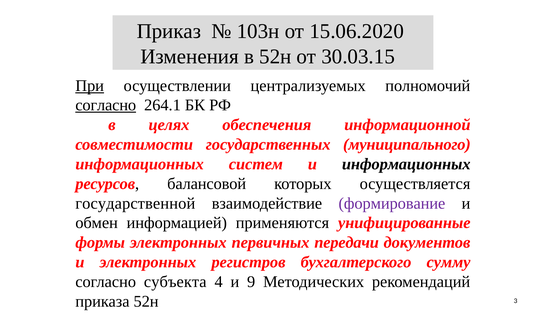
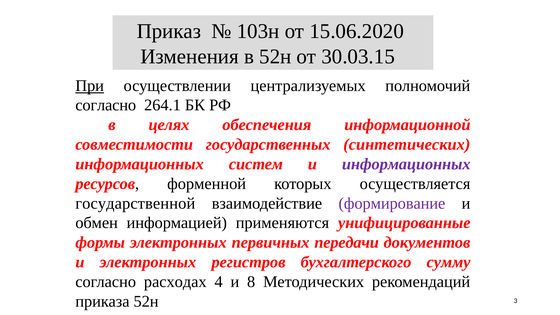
согласно underline: present -> none (106, 105)
муниципального: муниципального -> синтетических (407, 144)
информационных colour: black -> purple (406, 164)
балансовой: балансовой -> форменной (207, 184)
субъекта: субъекта -> расходах (175, 282)
9: 9 -> 8 (251, 282)
